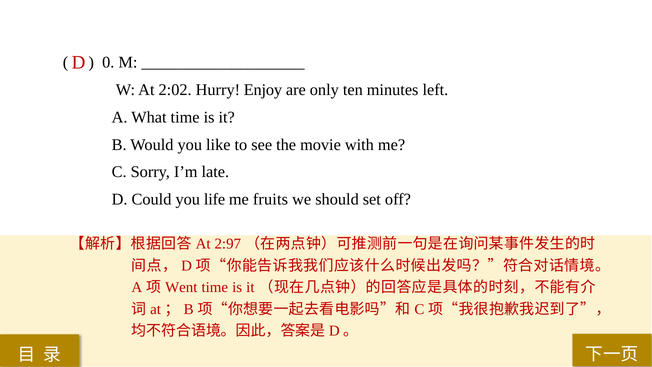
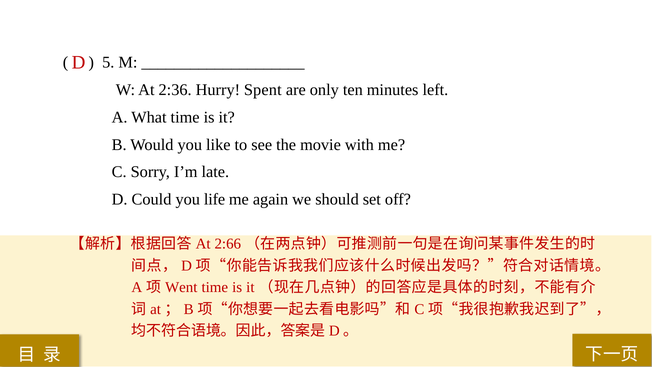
0: 0 -> 5 (108, 62)
2:02: 2:02 -> 2:36 (175, 90)
Enjoy: Enjoy -> Spent (263, 90)
fruits: fruits -> again (271, 199)
2:97: 2:97 -> 2:66 (228, 244)
